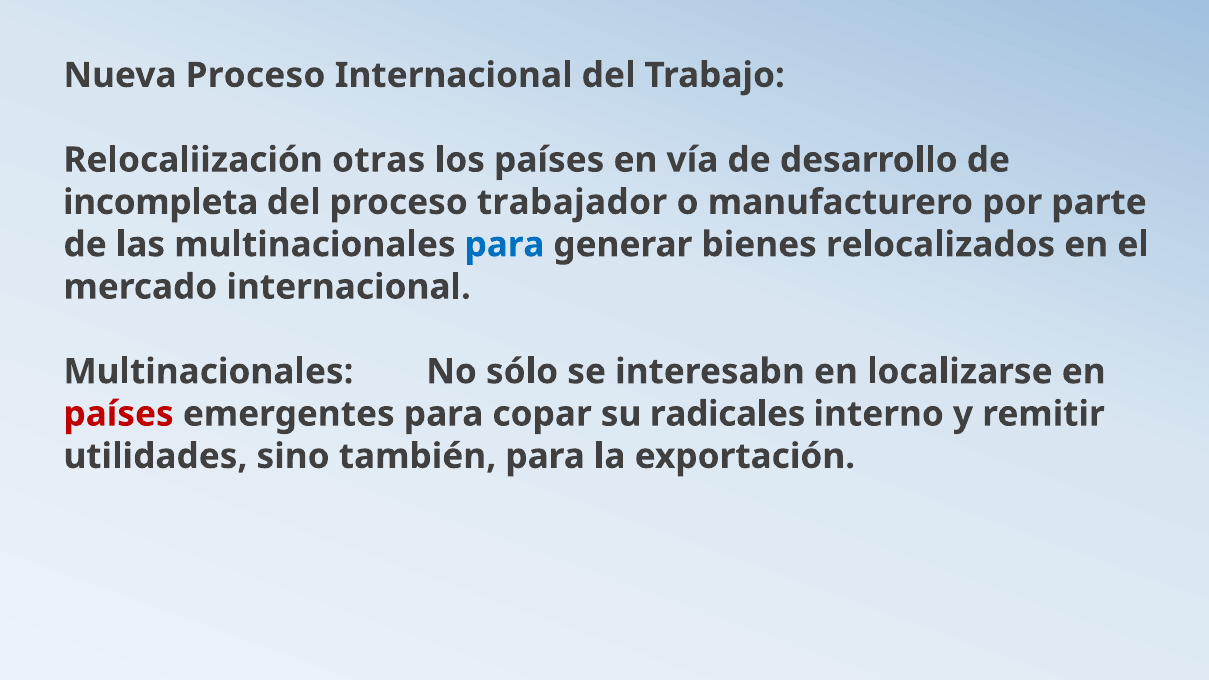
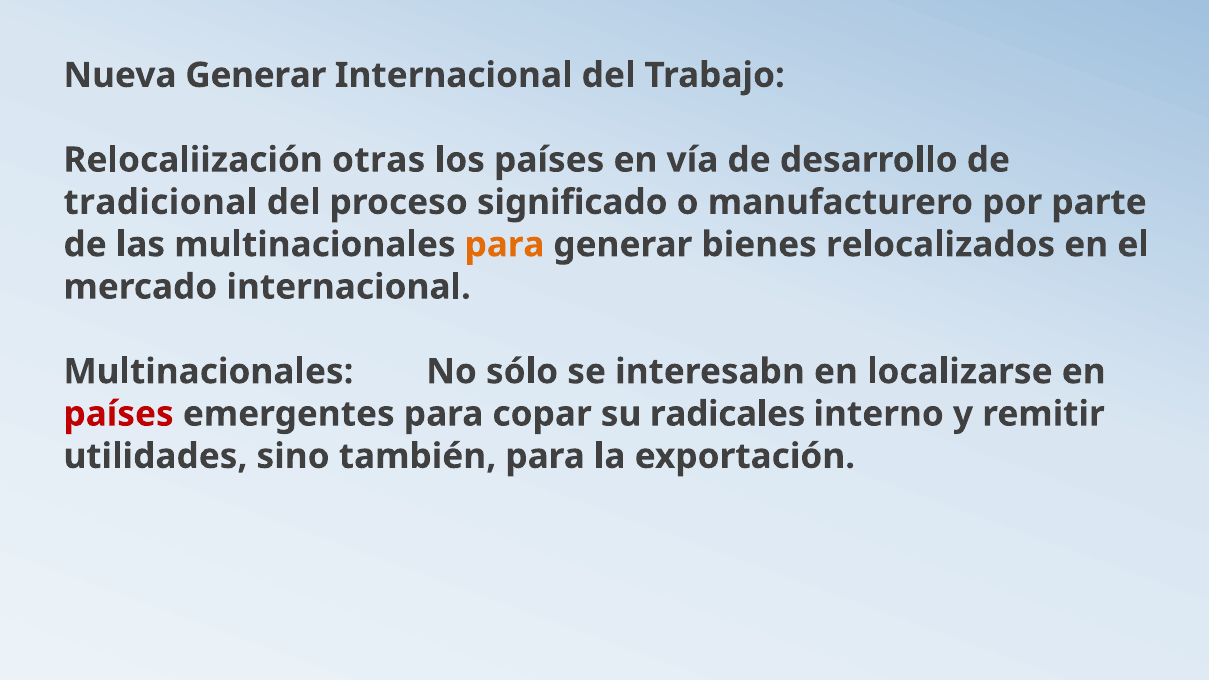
Nueva Proceso: Proceso -> Generar (256, 75)
incompleta: incompleta -> tradicional (160, 202)
trabajador: trabajador -> significado (572, 202)
para colour: blue -> orange (505, 245)
